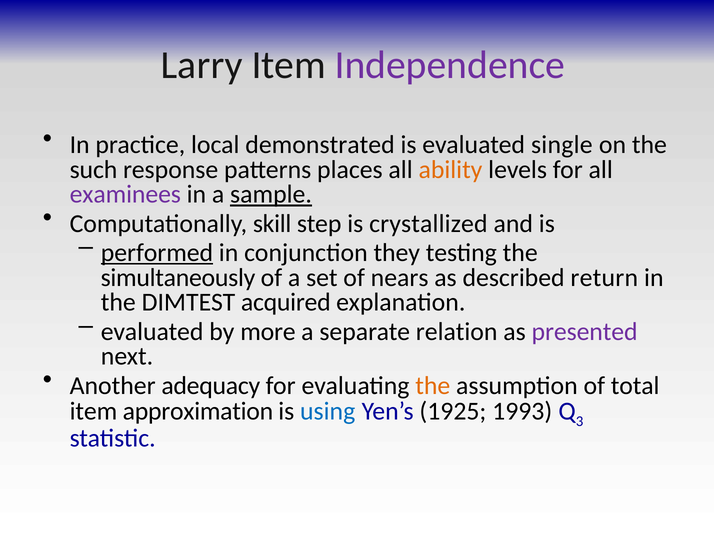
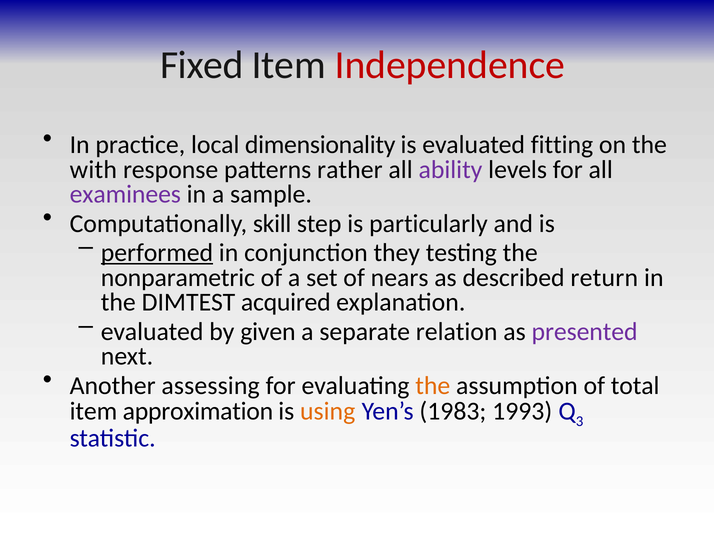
Larry: Larry -> Fixed (202, 65)
Independence colour: purple -> red (450, 65)
demonstrated: demonstrated -> dimensionality (320, 145)
single: single -> fitting (562, 145)
such: such -> with (93, 169)
places: places -> rather (350, 169)
ability colour: orange -> purple (450, 169)
sample underline: present -> none (271, 194)
crystallized: crystallized -> particularly (428, 223)
simultaneously: simultaneously -> nonparametric (178, 277)
more: more -> given (268, 331)
adequacy: adequacy -> assessing (211, 385)
using colour: blue -> orange (328, 411)
1925: 1925 -> 1983 (453, 411)
